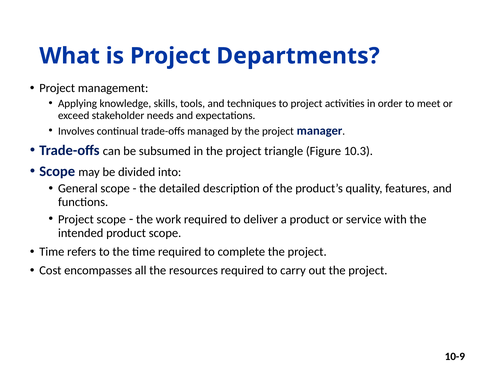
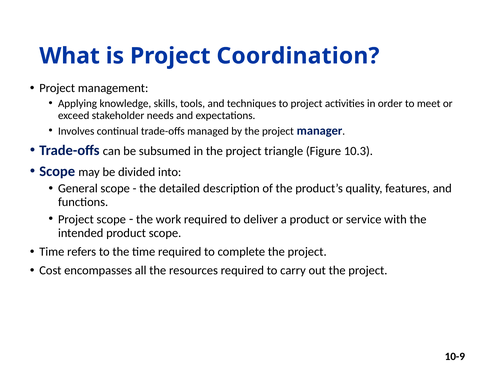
Departments: Departments -> Coordination (298, 56)
